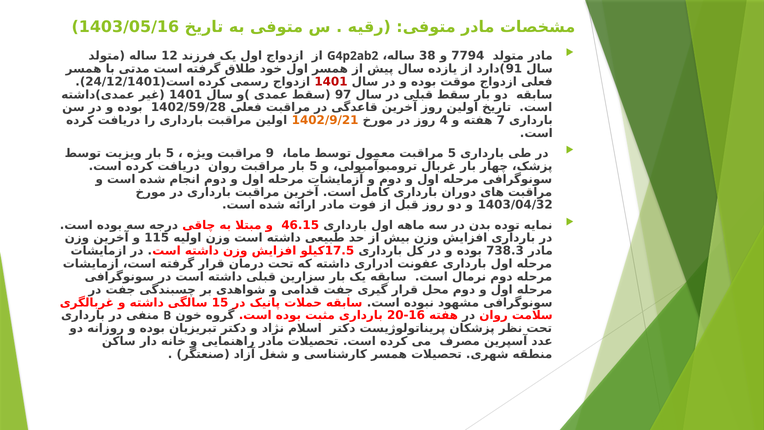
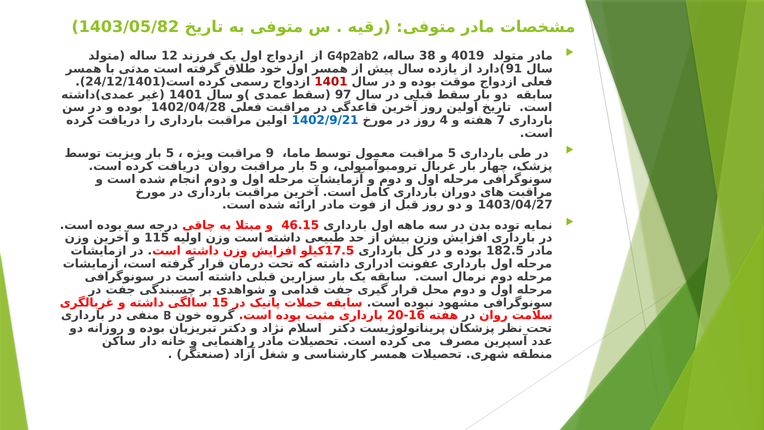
1403/05/16: 1403/05/16 -> 1403/05/82 (129, 27)
7794: 7794 -> 4019 (468, 56)
1402/59/28: 1402/59/28 -> 1402/04/28 (188, 107)
1402/9/21 colour: orange -> blue (325, 120)
1403/04/32: 1403/04/32 -> 1403/04/27 (515, 205)
738.3: 738.3 -> 182.5 (505, 251)
